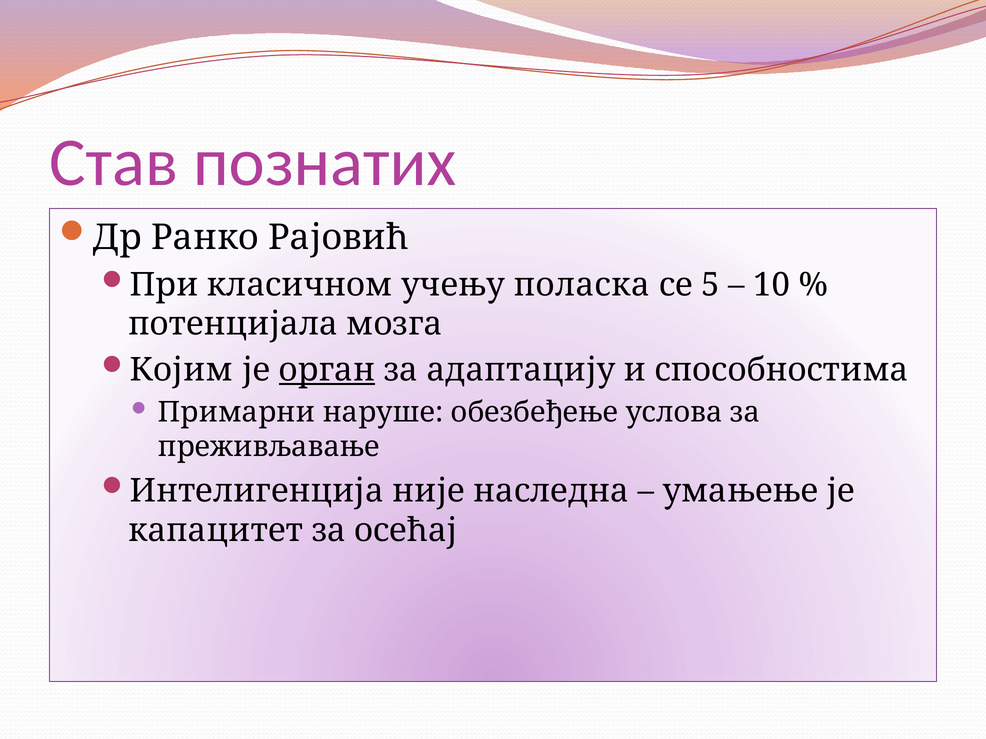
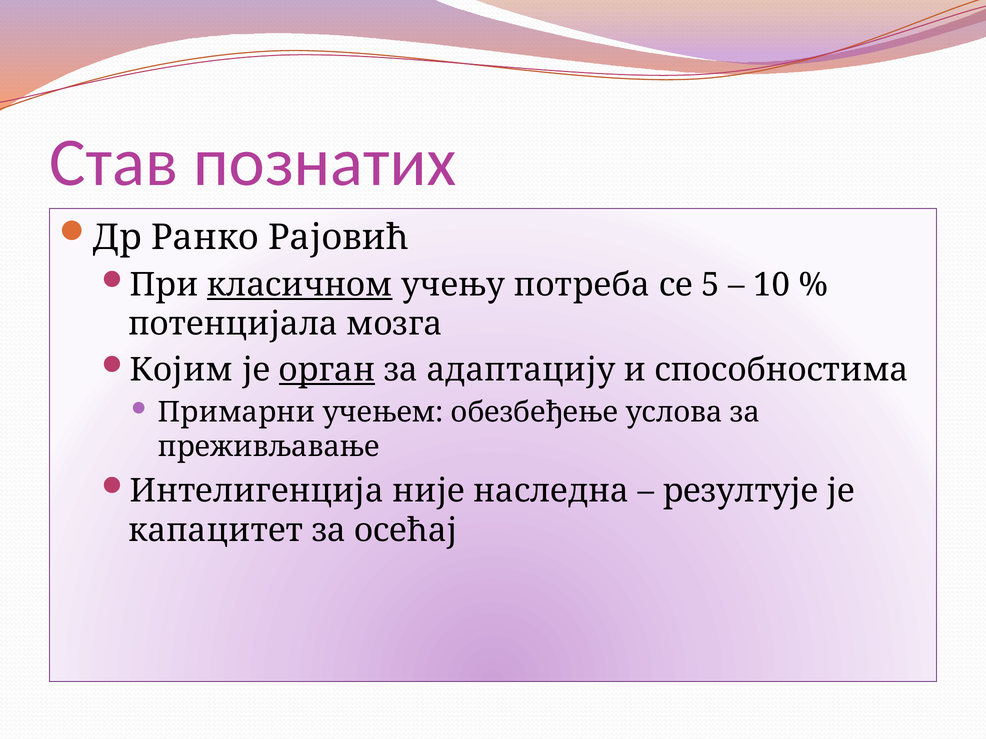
класичном underline: none -> present (300, 285)
поласка: поласка -> потреба (582, 285)
наруше: наруше -> учењем (383, 413)
умањење: умањење -> резултује (741, 491)
